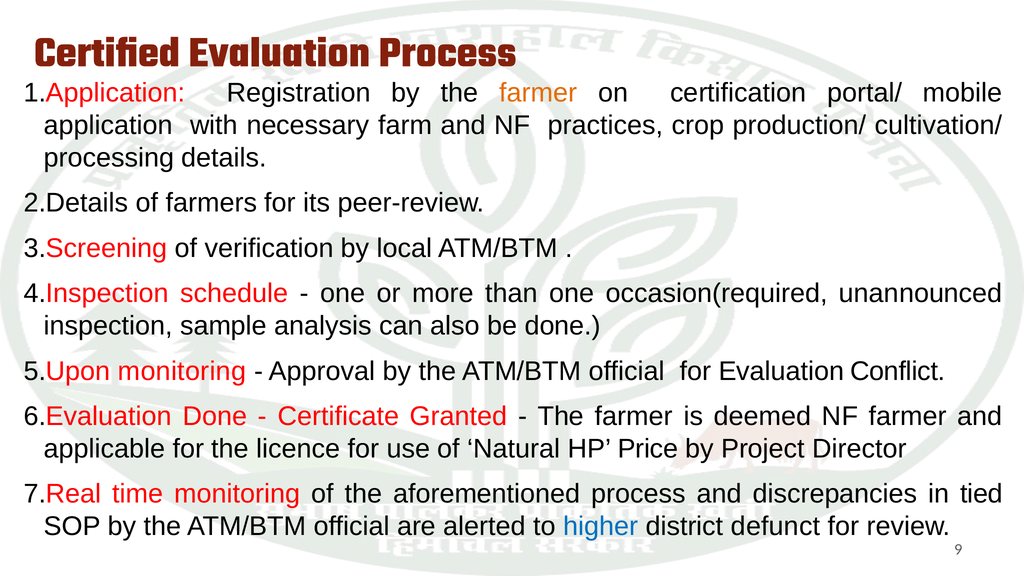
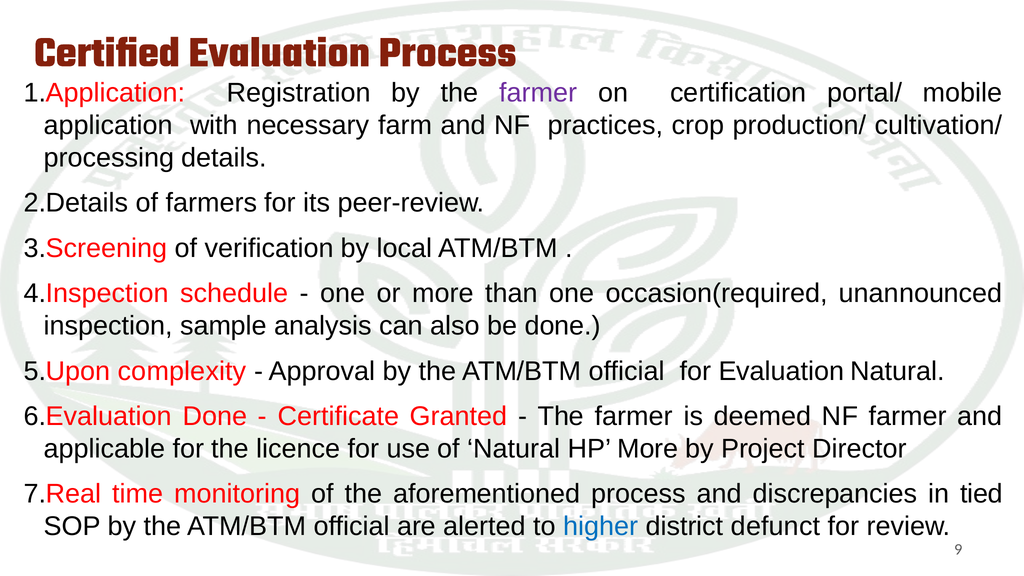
farmer colour: orange -> purple (538, 93)
monitoring: monitoring -> complexity (182, 371)
Evaluation Conflict: Conflict -> Natural (898, 371)
HP Price: Price -> More (648, 449)
